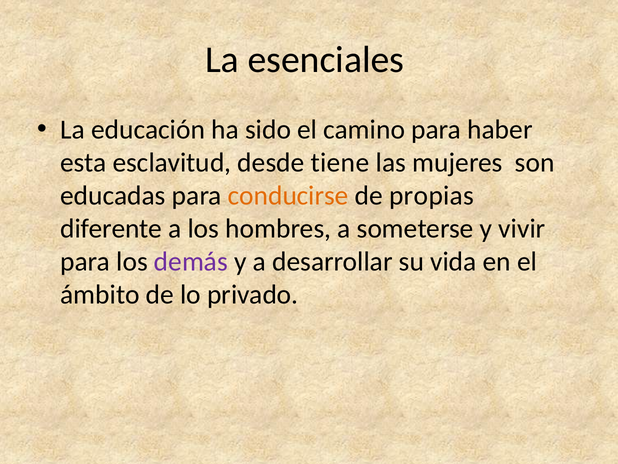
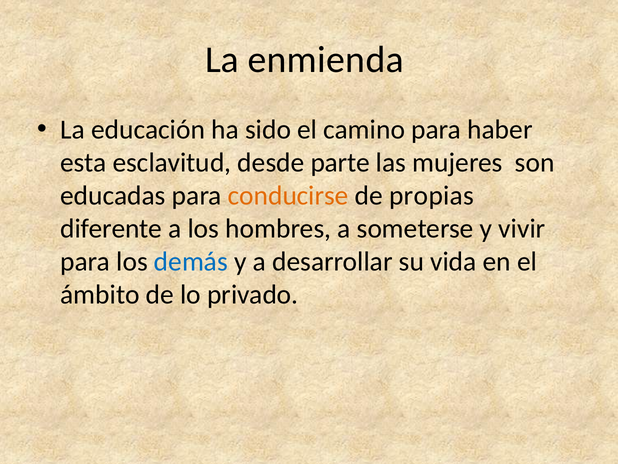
esenciales: esenciales -> enmienda (326, 60)
tiene: tiene -> parte (340, 163)
demás colour: purple -> blue (191, 262)
